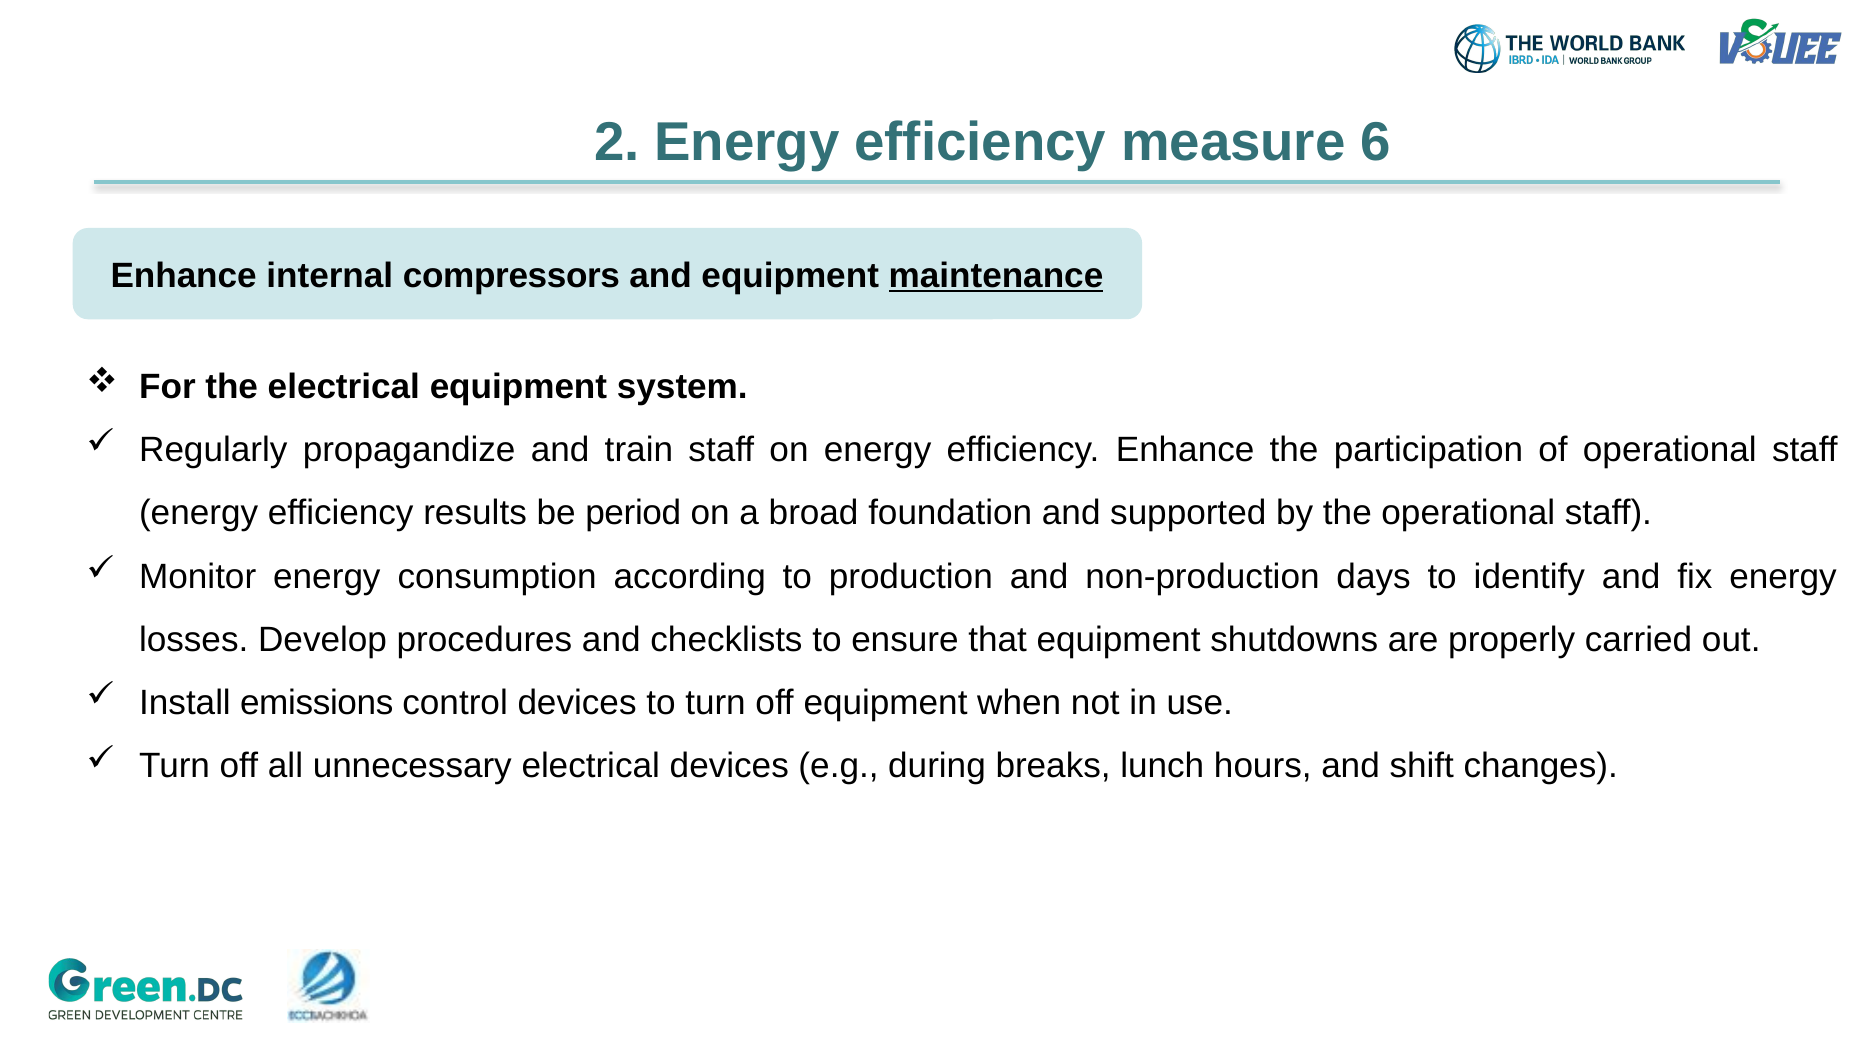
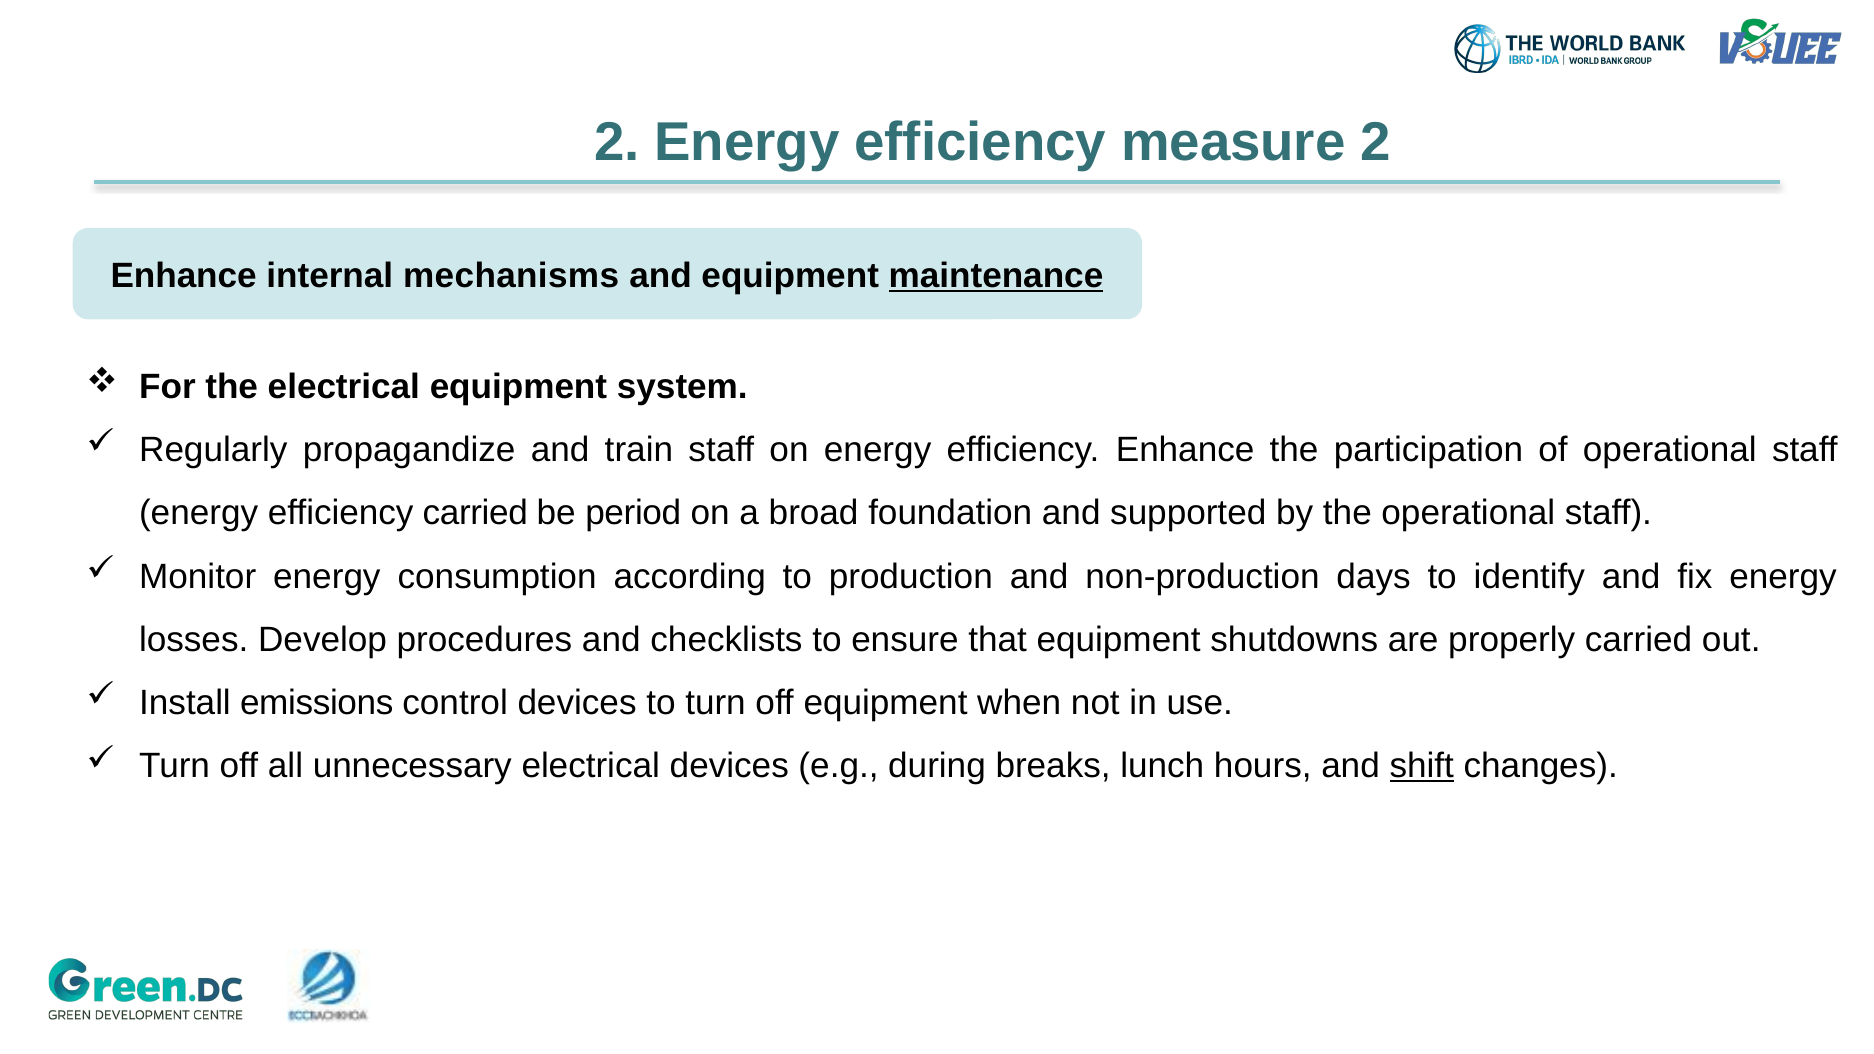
measure 6: 6 -> 2 (1376, 143)
compressors: compressors -> mechanisms (511, 276)
efficiency results: results -> carried (475, 513)
shift underline: none -> present (1422, 766)
